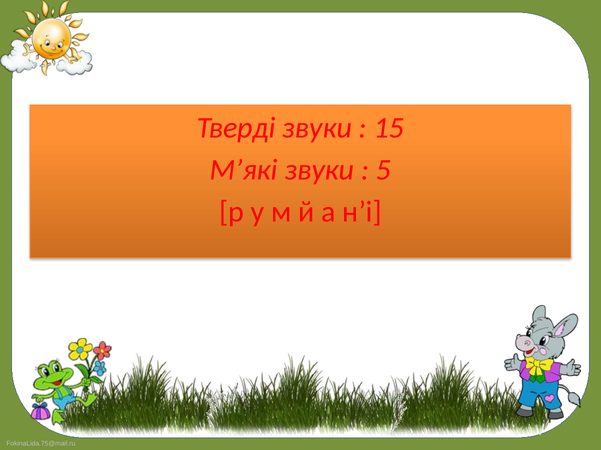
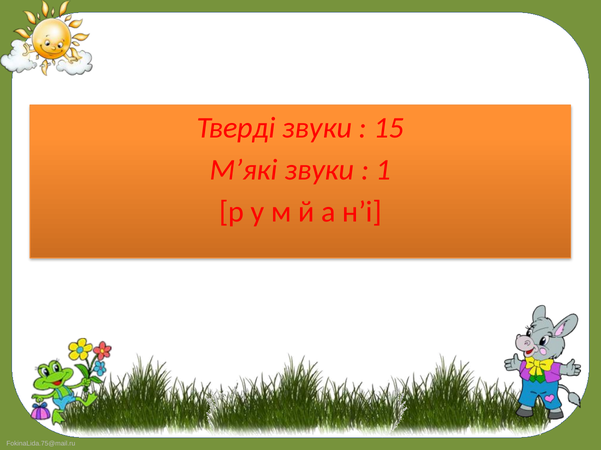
5: 5 -> 1 (384, 170)
